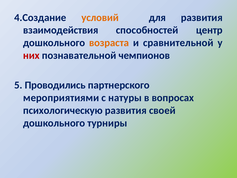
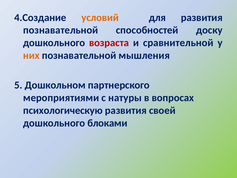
взаимодействия: взаимодействия -> познавательной (61, 30)
центр: центр -> доску (209, 30)
возраста colour: orange -> red (109, 43)
них colour: red -> orange (31, 55)
чемпионов: чемпионов -> мышления (144, 55)
Проводились: Проводились -> Дошкольном (55, 85)
турниры: турниры -> блоками (107, 123)
